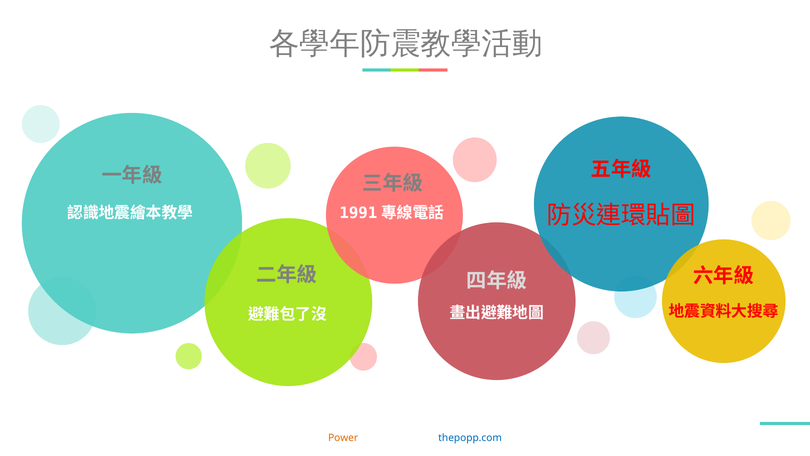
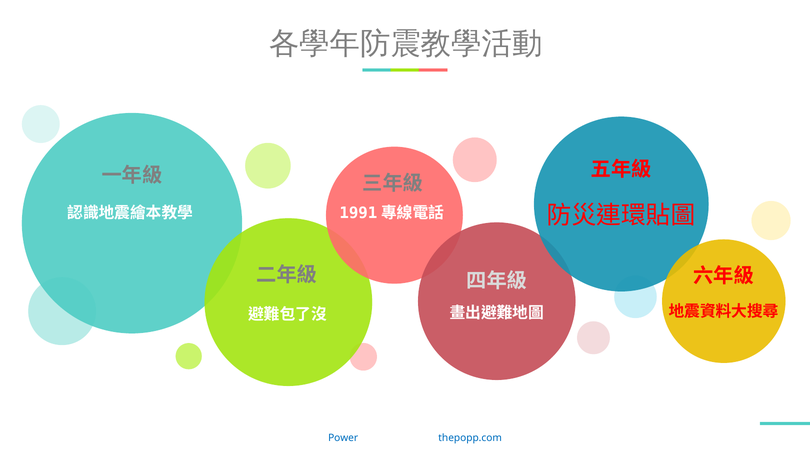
Power colour: orange -> blue (343, 437)
